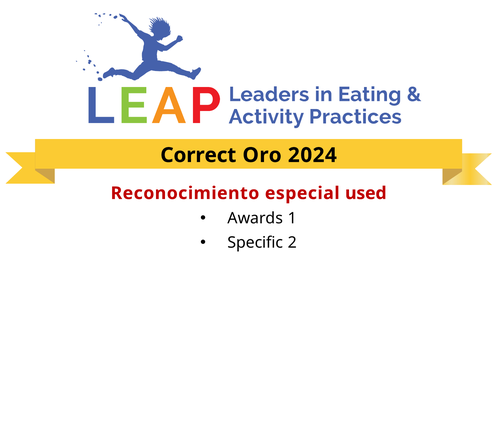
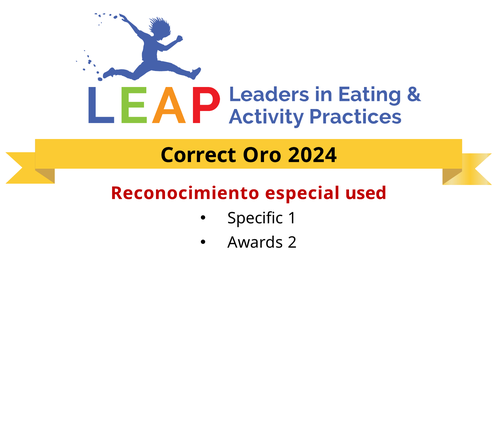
Awards: Awards -> Specific (255, 218)
Specific: Specific -> Awards (255, 243)
